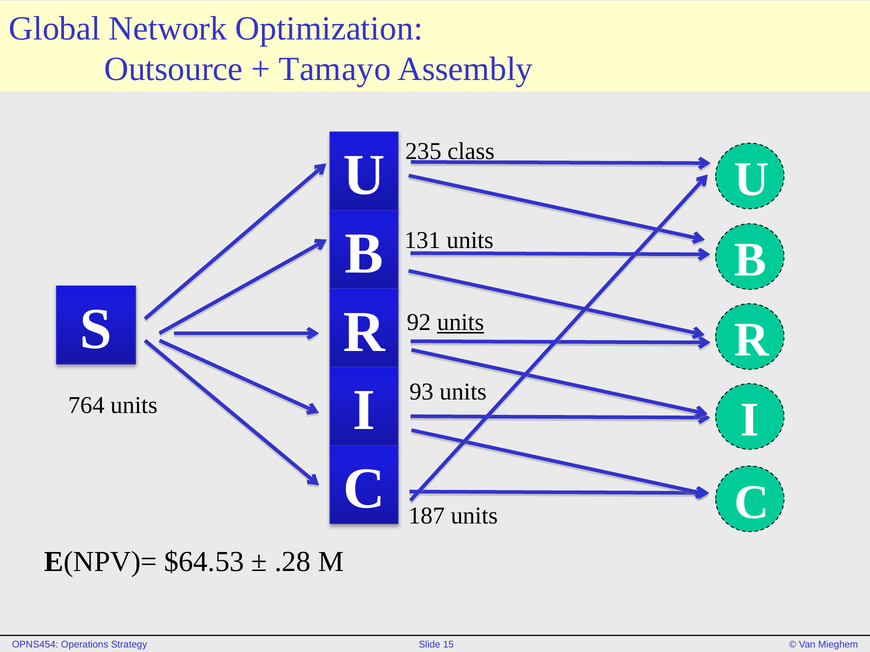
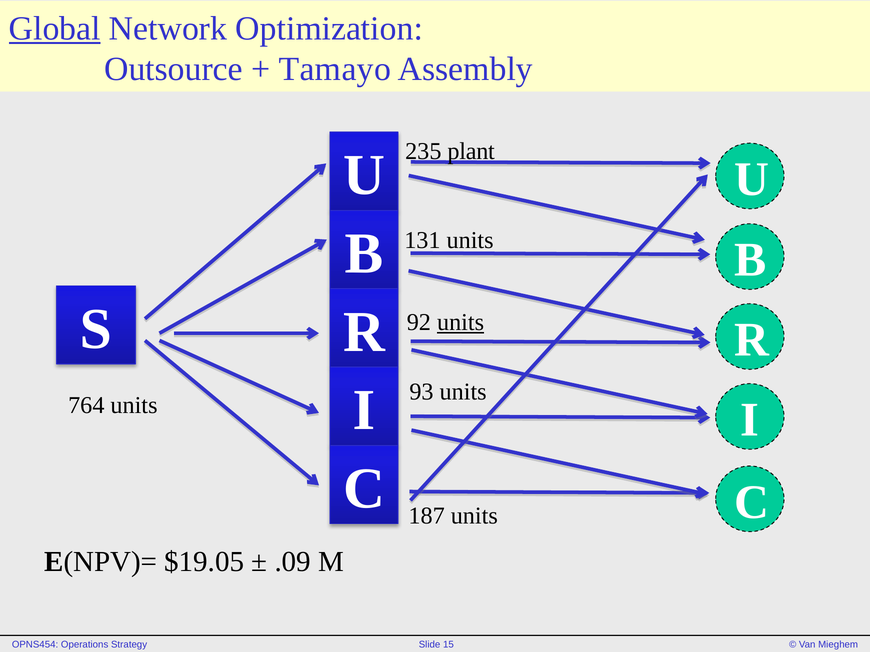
Global underline: none -> present (55, 29)
class: class -> plant (471, 151)
$64.53: $64.53 -> $19.05 (204, 562)
.28: .28 -> .09 (293, 562)
